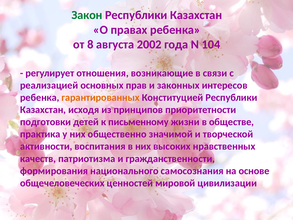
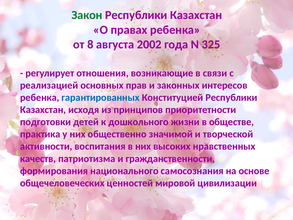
104: 104 -> 325 (211, 44)
гарантированных colour: orange -> blue (101, 97)
письменному: письменному -> дошкольного (139, 122)
